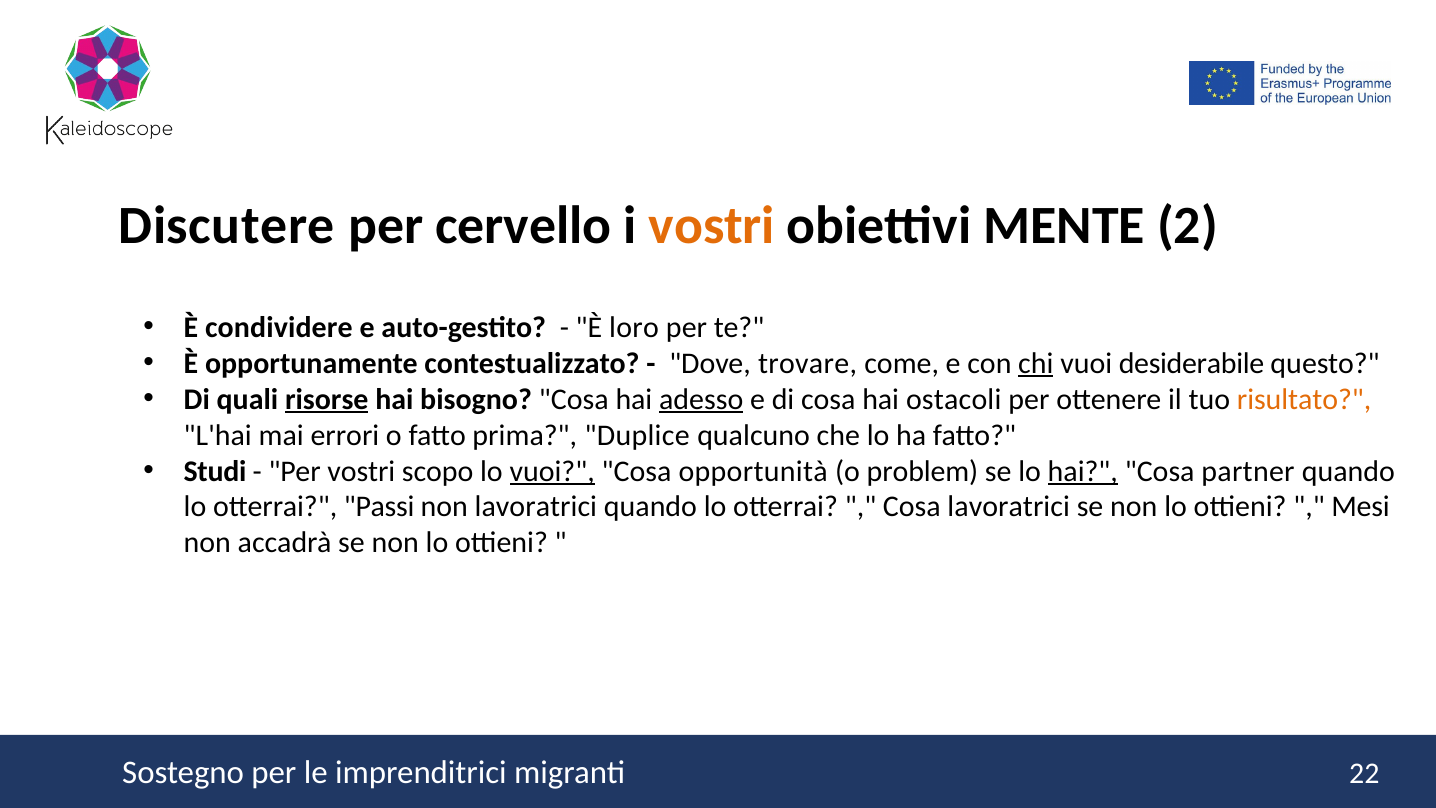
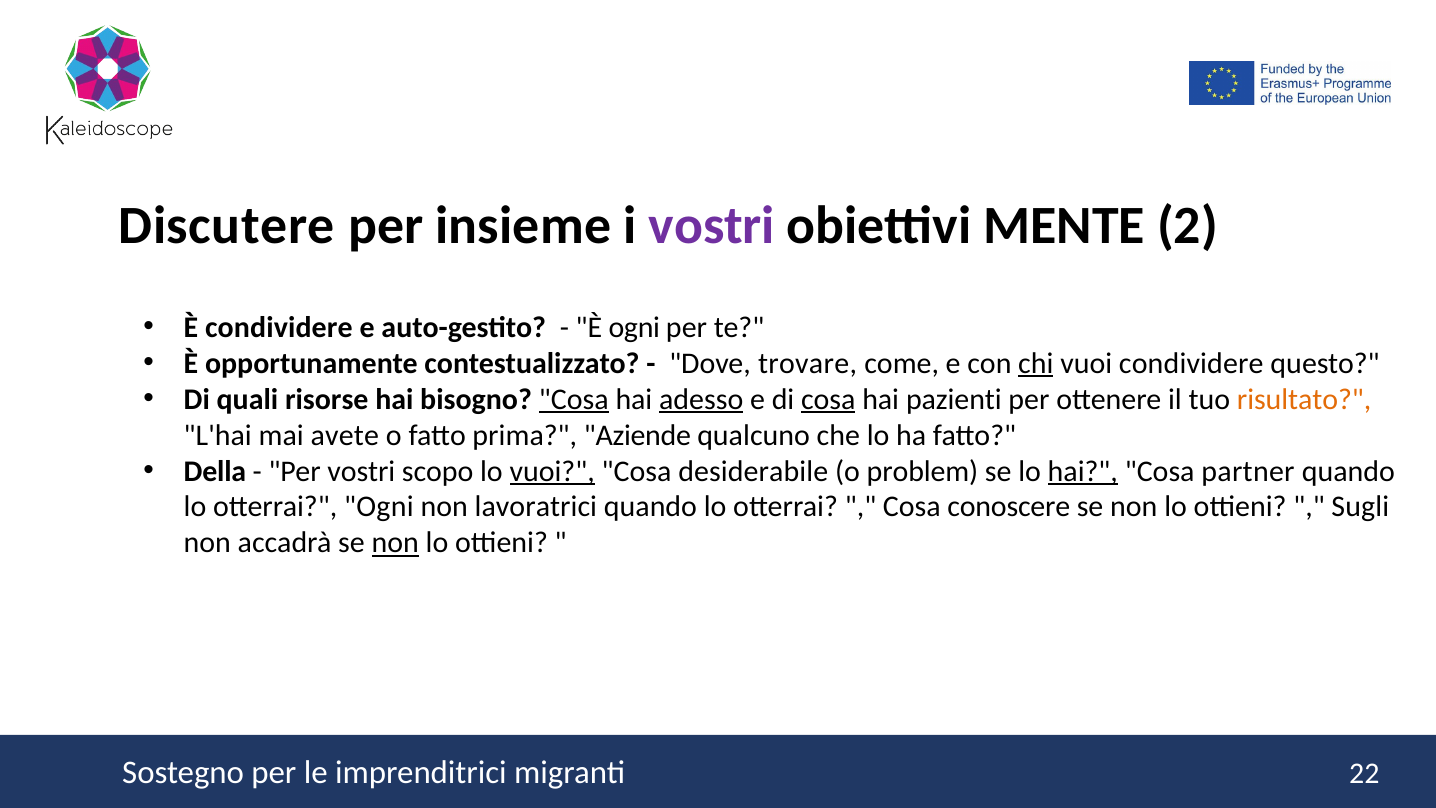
cervello: cervello -> insieme (523, 225)
vostri colour: orange -> purple (712, 225)
È loro: loro -> ogni (634, 327)
vuoi desiderabile: desiderabile -> condividere (1191, 363)
risorse underline: present -> none (327, 399)
Cosa underline: none -> present (574, 399)
cosa underline: none -> present (828, 399)
ostacoli: ostacoli -> pazienti (954, 399)
errori: errori -> avete (345, 435)
Duplice: Duplice -> Aziende (637, 435)
Studi: Studi -> Della (215, 471)
opportunità: opportunità -> desiderabile (753, 471)
otterrai Passi: Passi -> Ogni (379, 507)
Cosa lavoratrici: lavoratrici -> conoscere (1009, 507)
Mesi: Mesi -> Sugli (1360, 507)
non underline: none -> present (395, 543)
